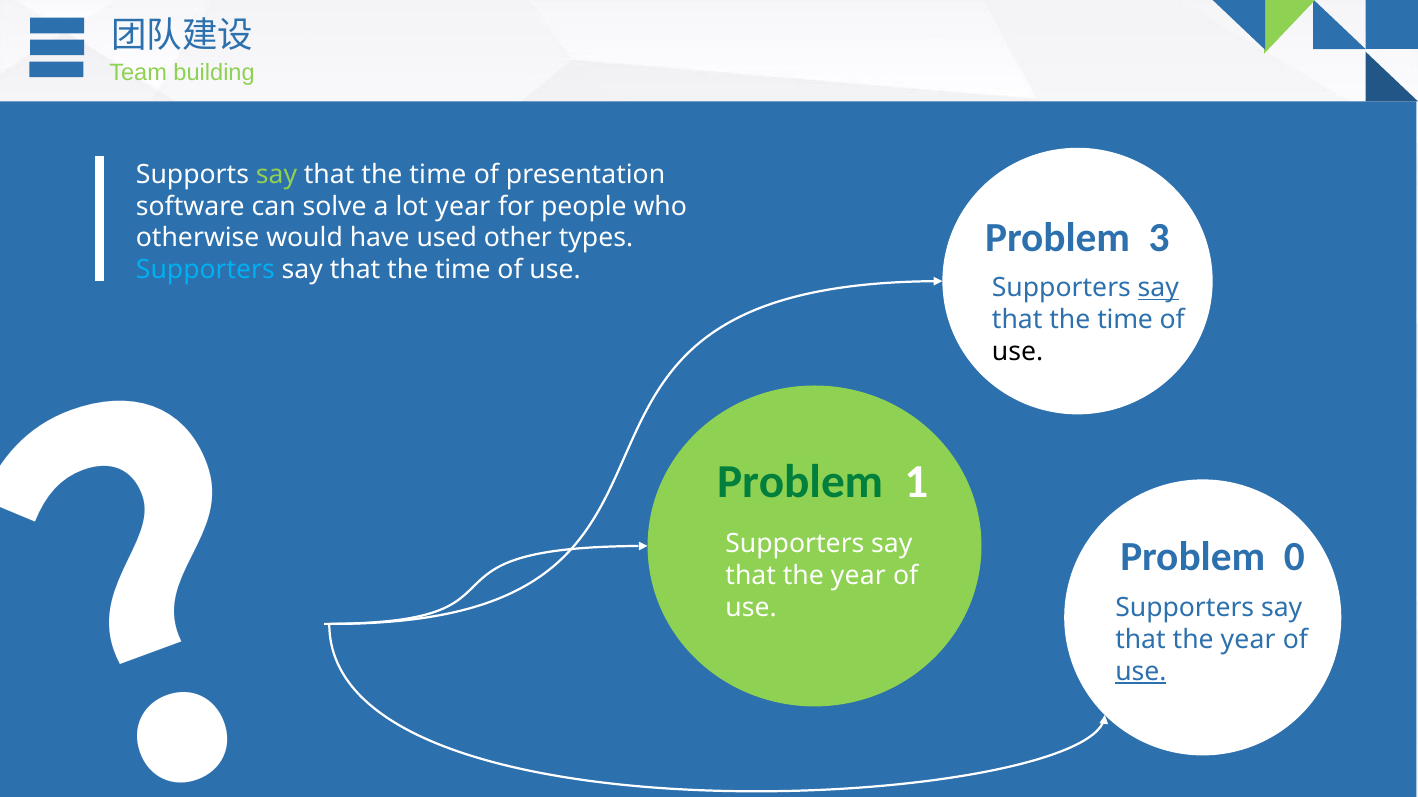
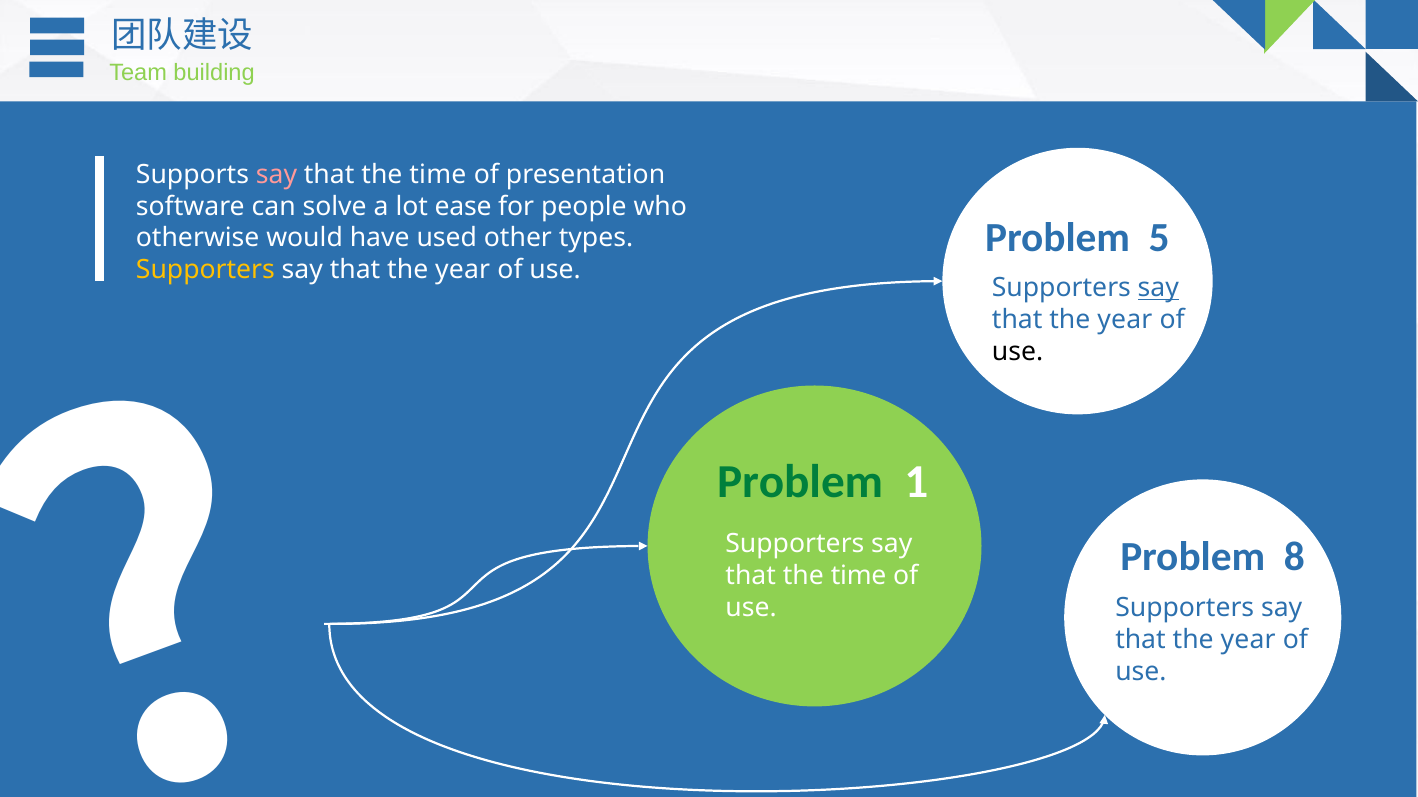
say colour: light green -> pink (276, 175)
lot year: year -> ease (463, 206)
3: 3 -> 5 (1159, 239)
Supporters colour: light blue -> yellow (205, 270)
time: time -> year (463, 270)
time: time -> year (1125, 320)
0: 0 -> 8 (1294, 557)
year: year -> time (859, 576)
use underline: present -> none (1141, 672)
